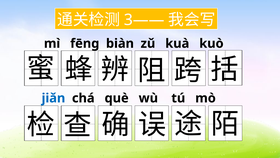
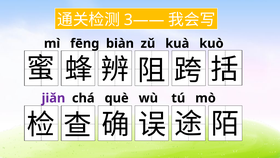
jiǎn colour: blue -> purple (53, 98)
